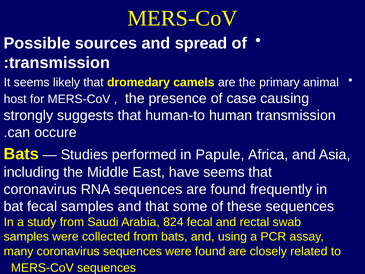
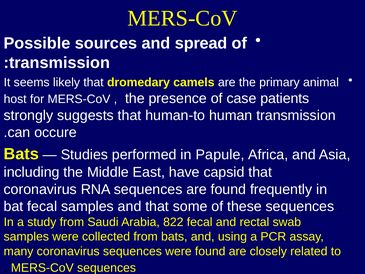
causing: causing -> patients (285, 98)
have seems: seems -> capsid (224, 172)
824: 824 -> 822 (173, 222)
